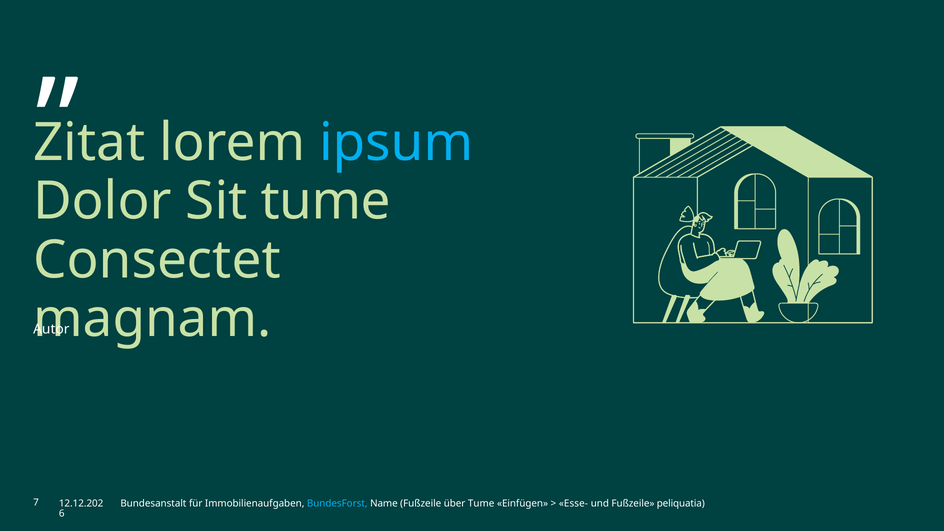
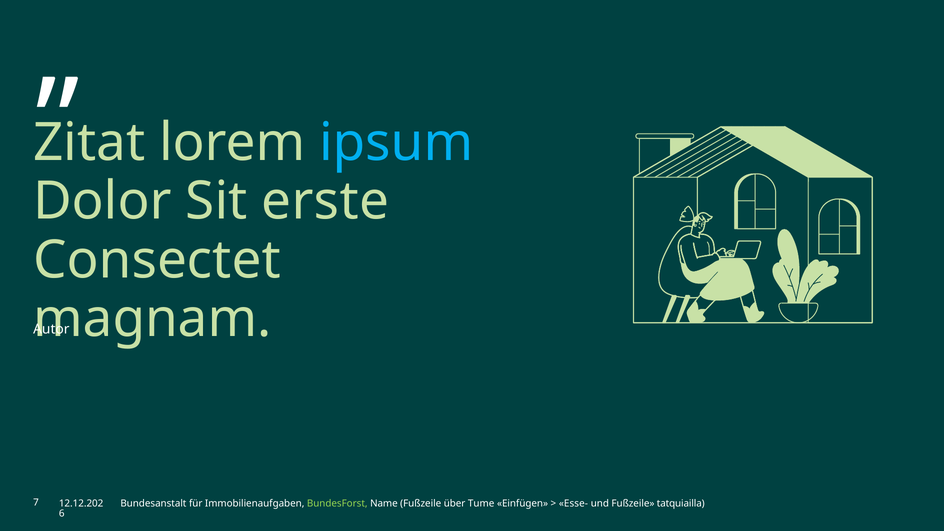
Sit tume: tume -> erste (325, 201)
BundesForst colour: light blue -> light green (337, 503)
peliquatia: peliquatia -> tatquiailla (681, 503)
